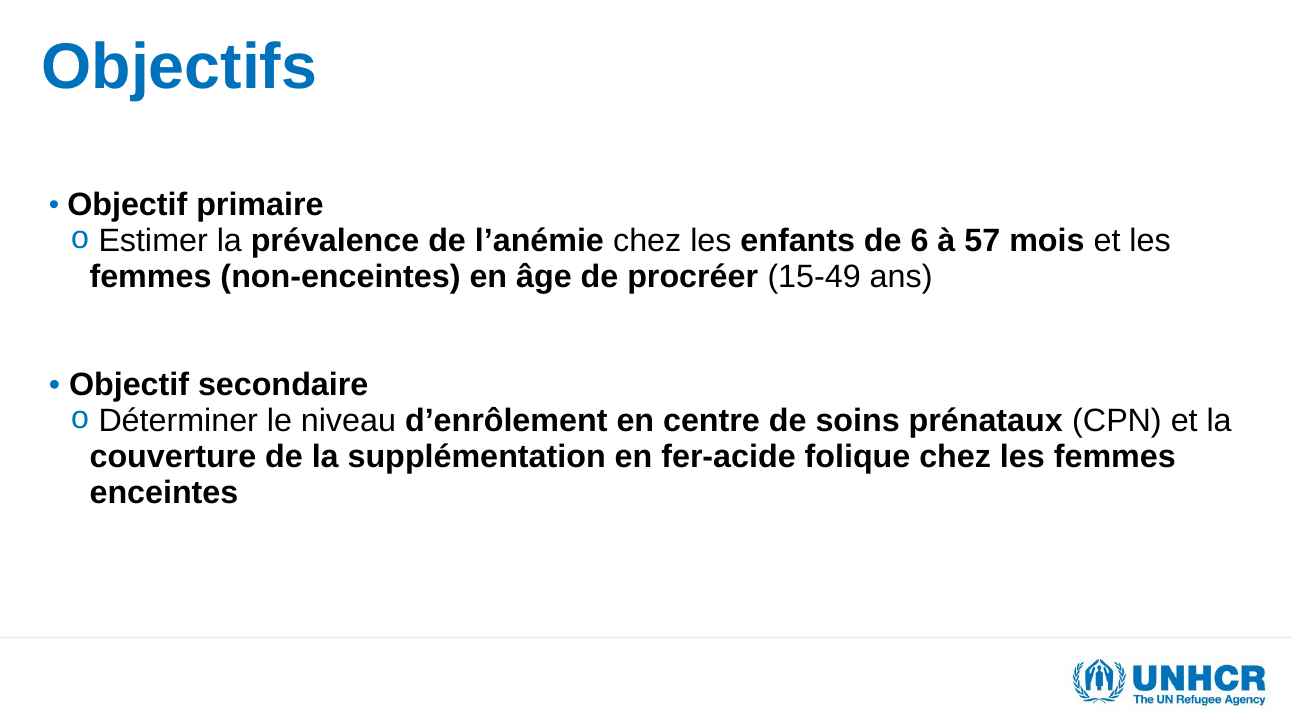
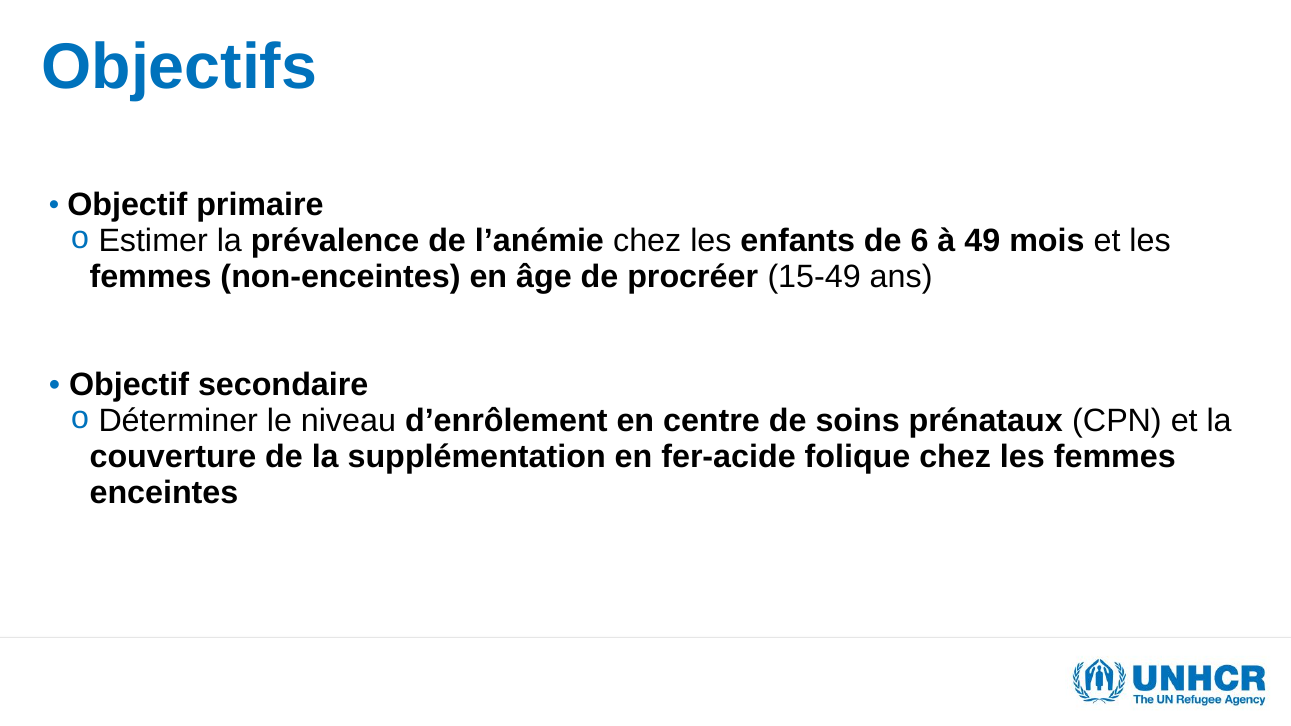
57: 57 -> 49 (982, 241)
